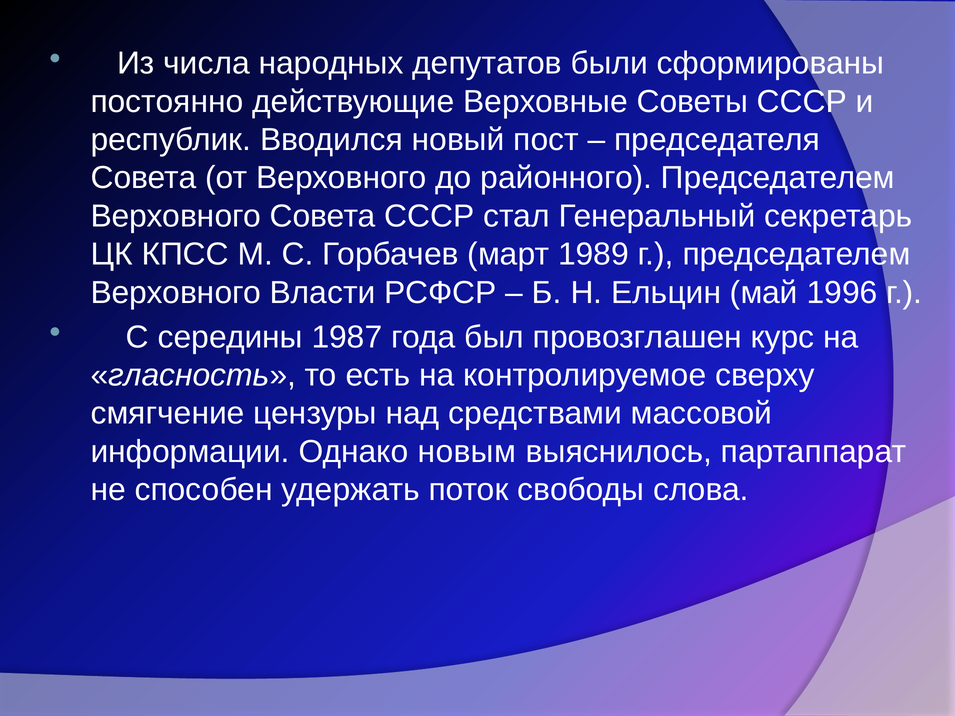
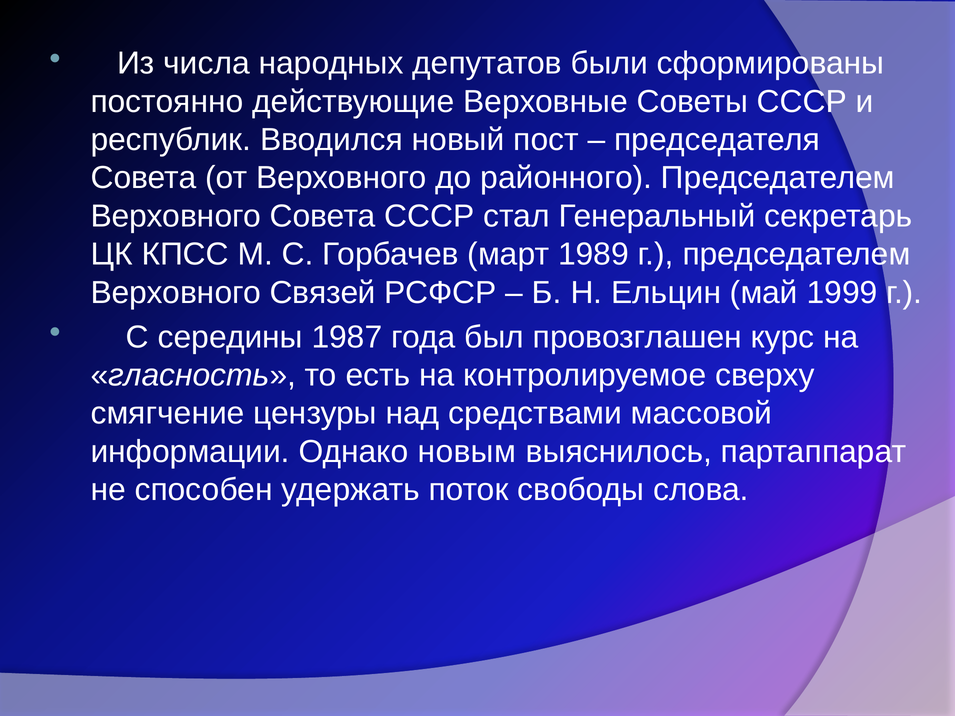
Власти: Власти -> Связей (323, 293)
1996: 1996 -> 1999 (842, 293)
